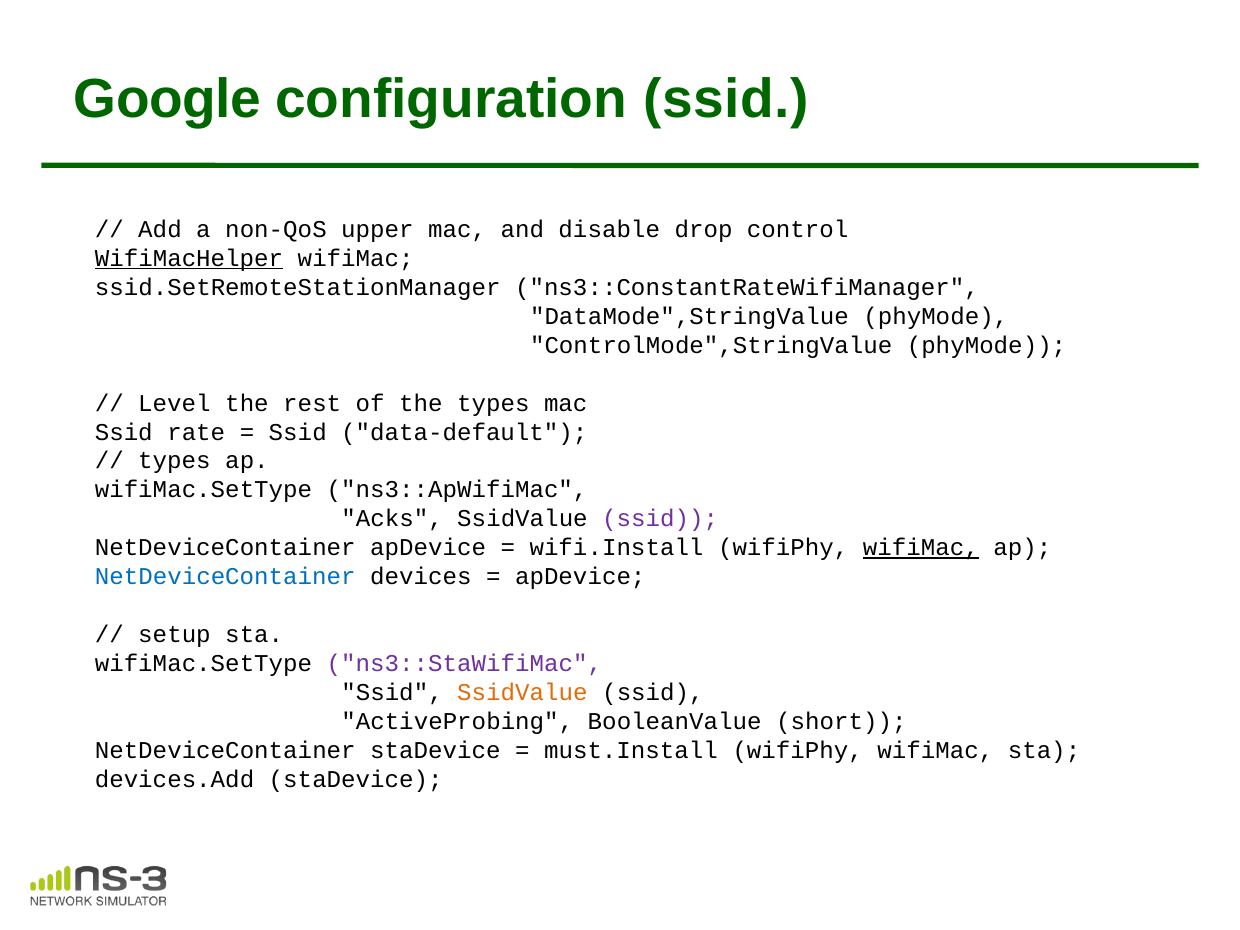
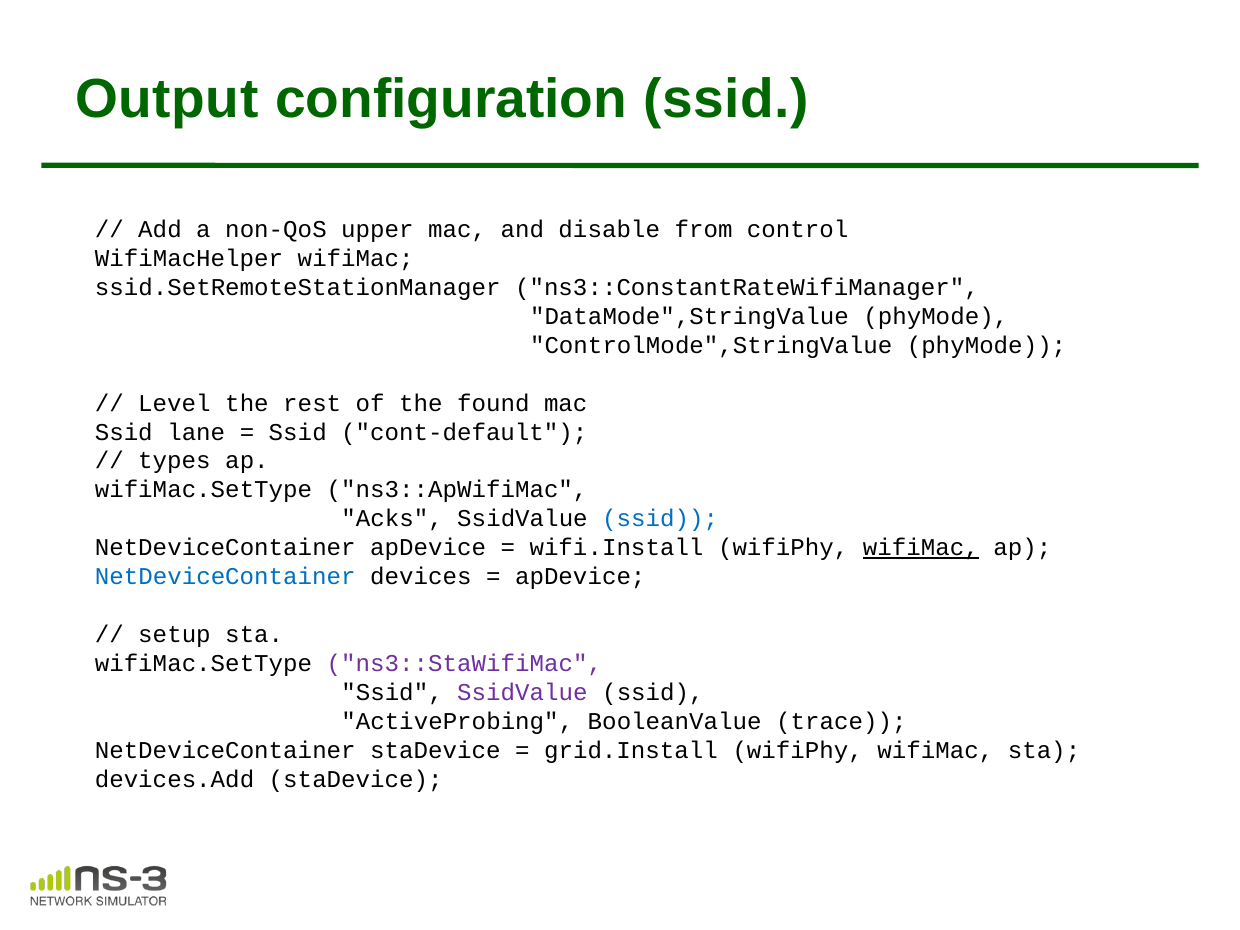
Google: Google -> Output (167, 99)
drop: drop -> from (703, 229)
WifiMacHelper underline: present -> none (189, 258)
the types: types -> found (493, 403)
rate: rate -> lane (196, 432)
data-default: data-default -> cont-default (464, 432)
ssid colour: purple -> blue (660, 519)
SsidValue colour: orange -> purple (522, 693)
short: short -> trace (841, 722)
must.Install: must.Install -> grid.Install (631, 750)
